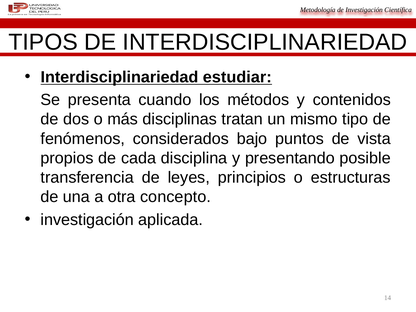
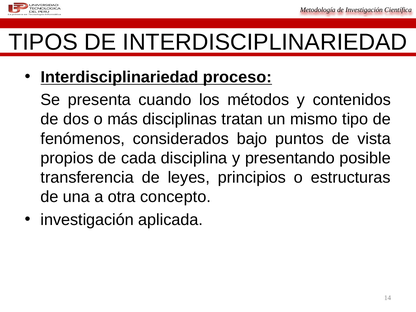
estudiar: estudiar -> proceso (237, 77)
